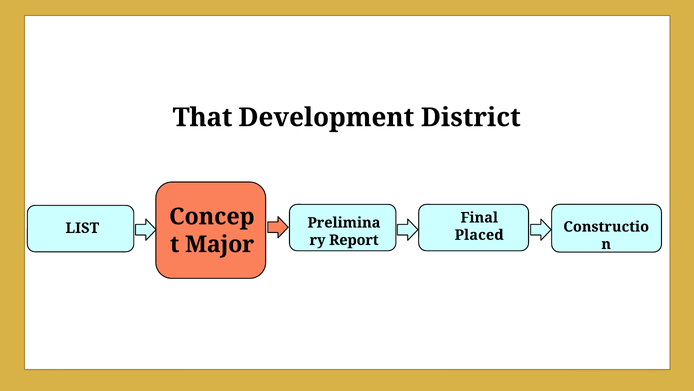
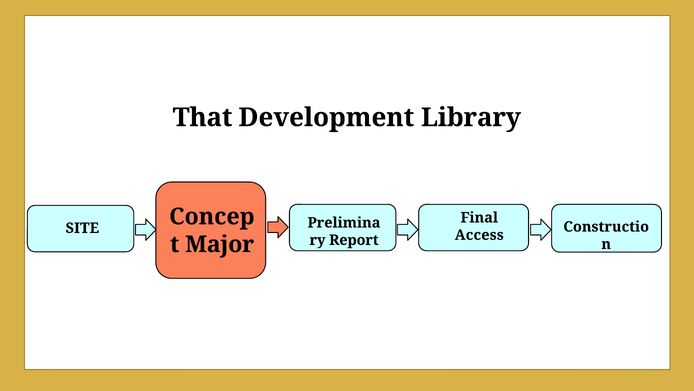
District: District -> Library (471, 117)
LIST: LIST -> SITE (82, 228)
Placed: Placed -> Access (479, 235)
